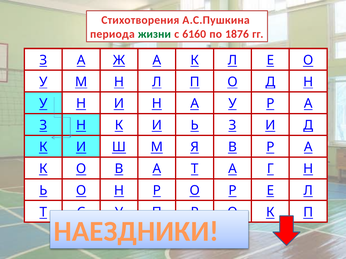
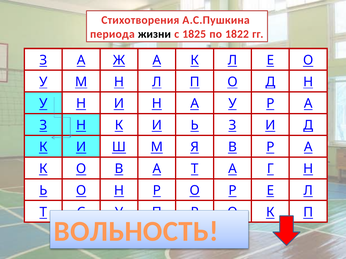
жизни colour: green -> black (154, 34)
6160: 6160 -> 1825 (194, 34)
1876: 1876 -> 1822 (237, 34)
НАЕЗДНИКИ: НАЕЗДНИКИ -> ВОЛЬНОСТЬ (136, 232)
